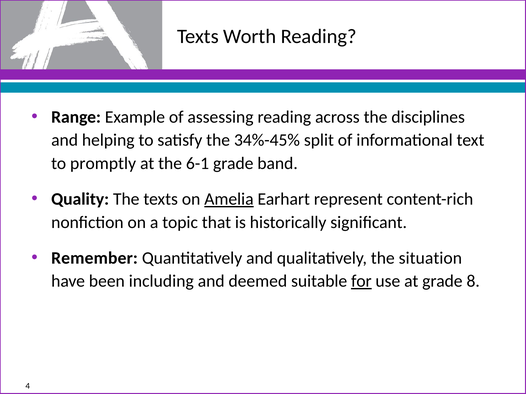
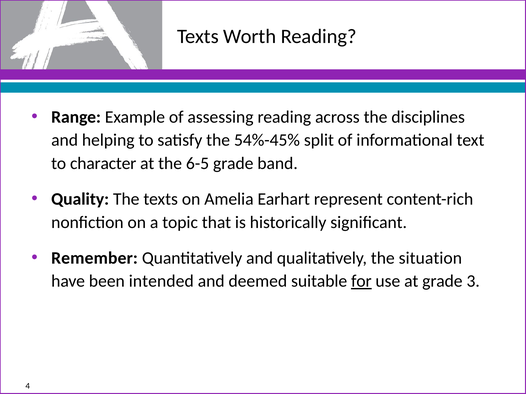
34%-45%: 34%-45% -> 54%-45% (267, 140)
promptly: promptly -> character (103, 164)
6-1: 6-1 -> 6-5 (198, 164)
Amelia underline: present -> none (229, 199)
including: including -> intended (161, 282)
8: 8 -> 3 (473, 282)
